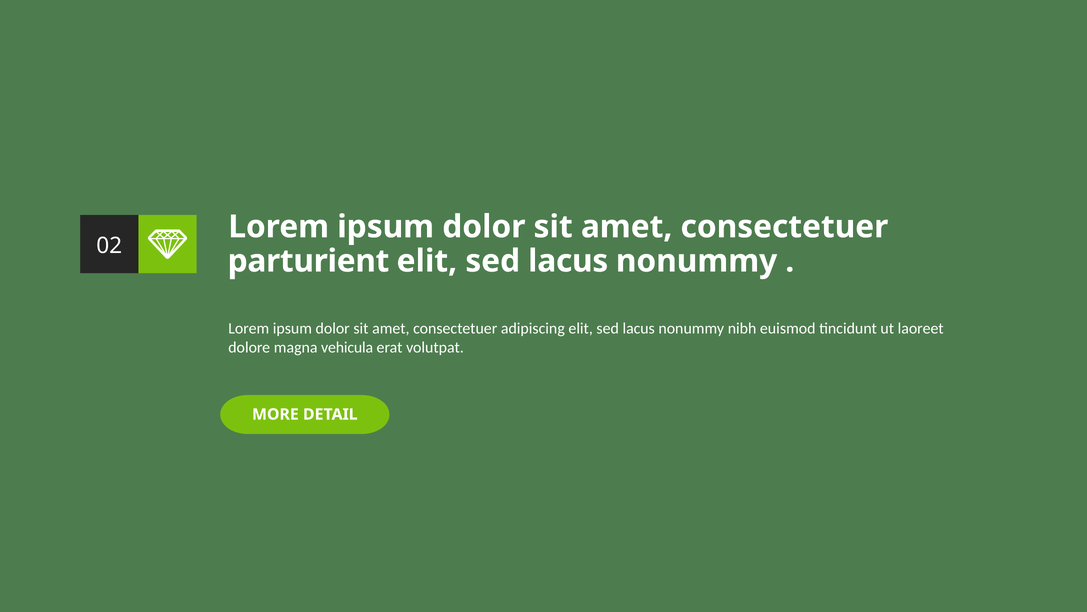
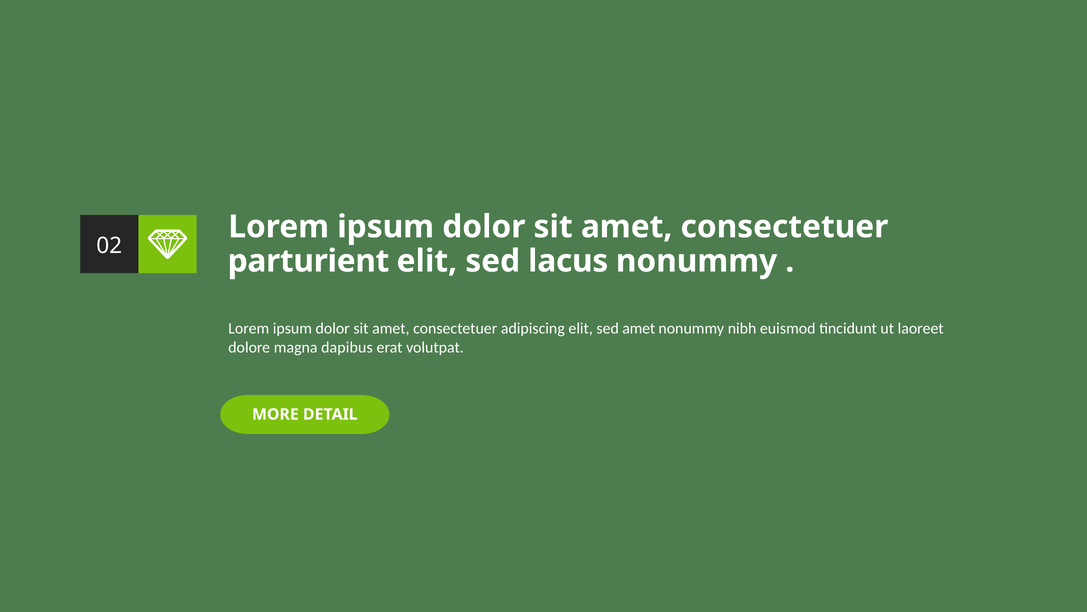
adipiscing elit sed lacus: lacus -> amet (639, 328)
vehicula: vehicula -> dapibus (347, 347)
